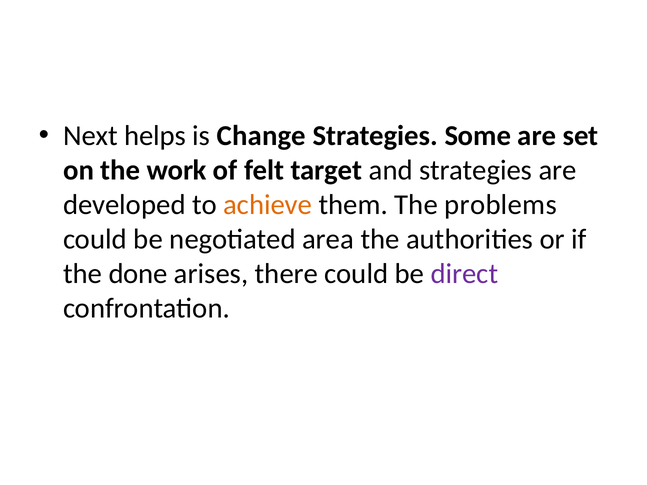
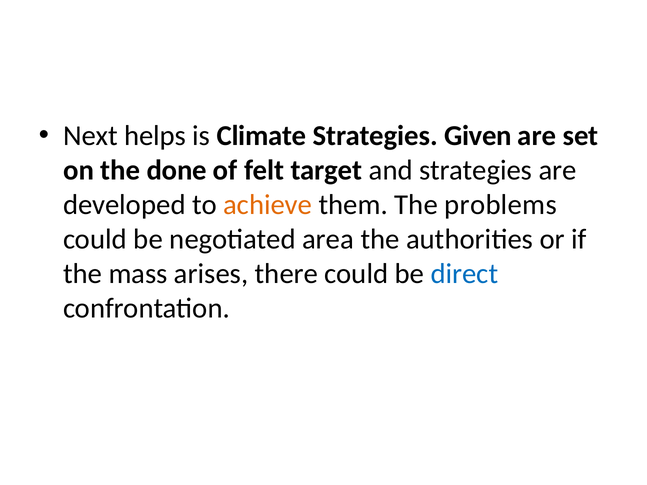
Change: Change -> Climate (262, 136)
Some: Some -> Given (478, 136)
work: work -> done (177, 170)
done: done -> mass (138, 274)
direct colour: purple -> blue (464, 274)
